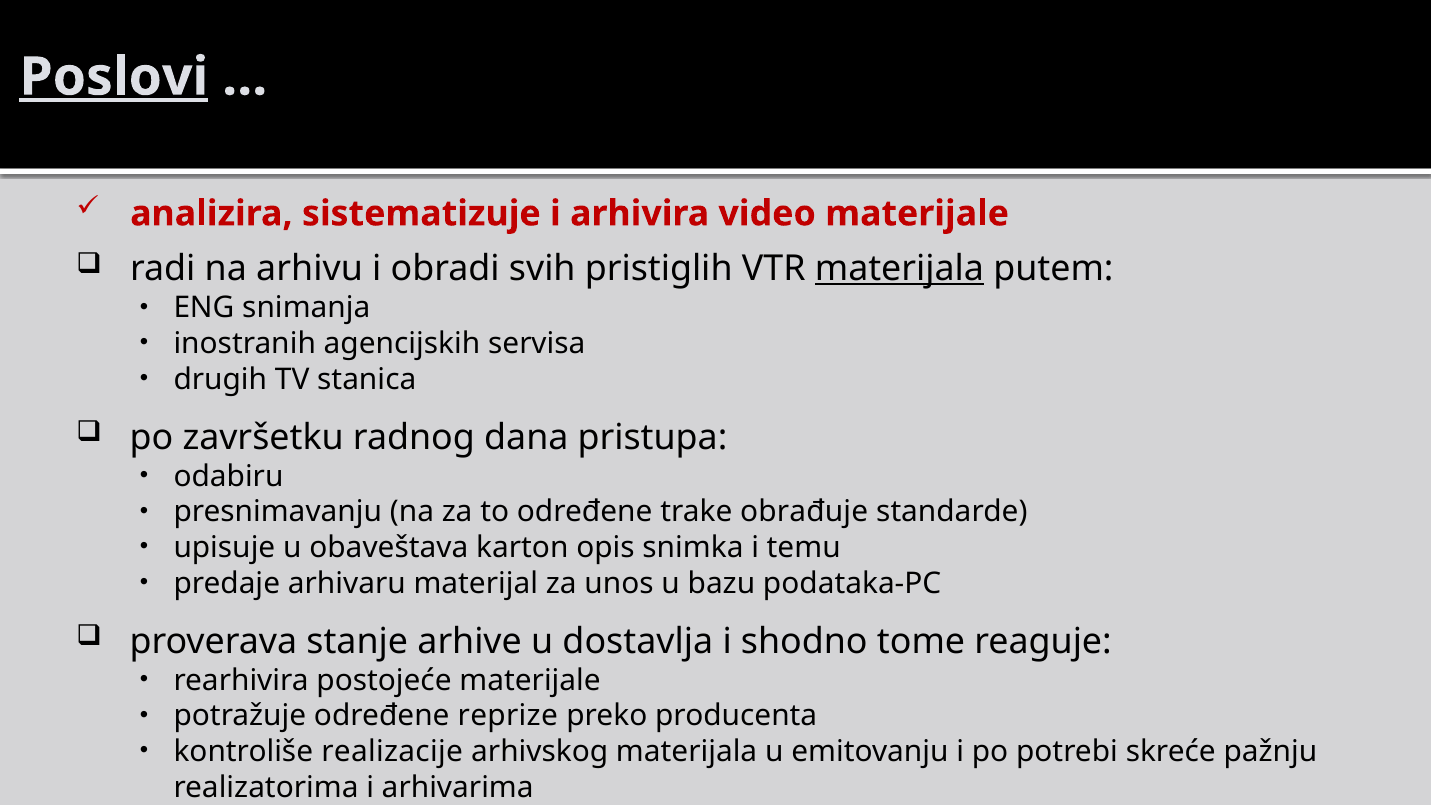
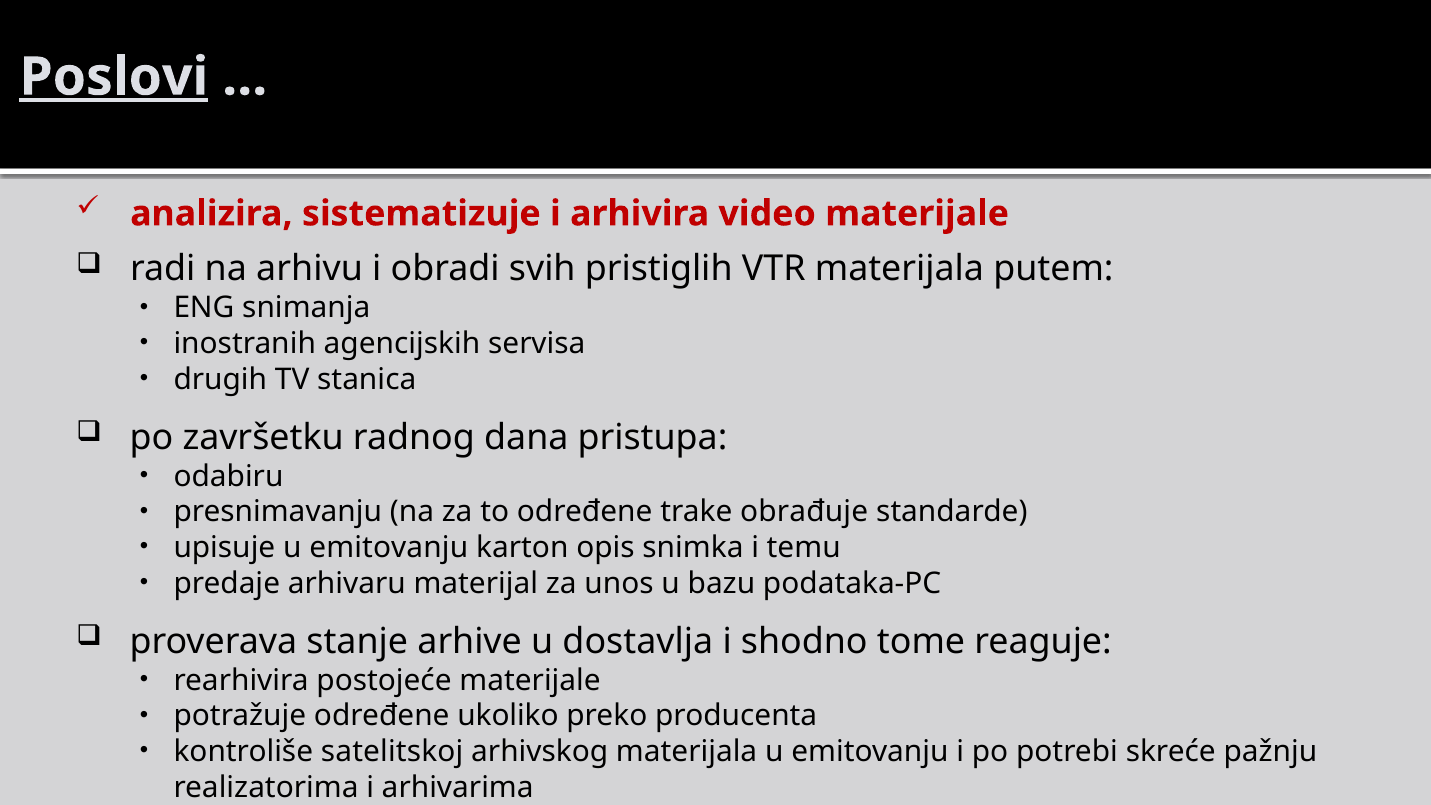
materijala underline: present -> none (899, 269)
upisuje u obaveštava: obaveštava -> emitovanju (389, 548)
reprize: reprize -> ukoliko (508, 716)
realizacije: realizacije -> satelitskoj (392, 752)
